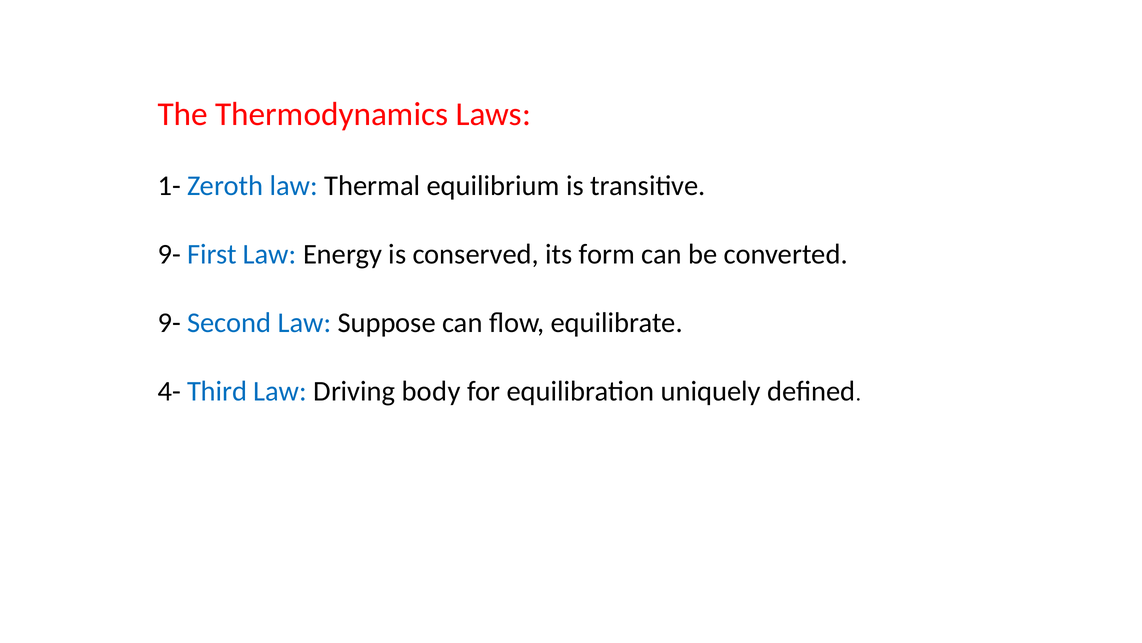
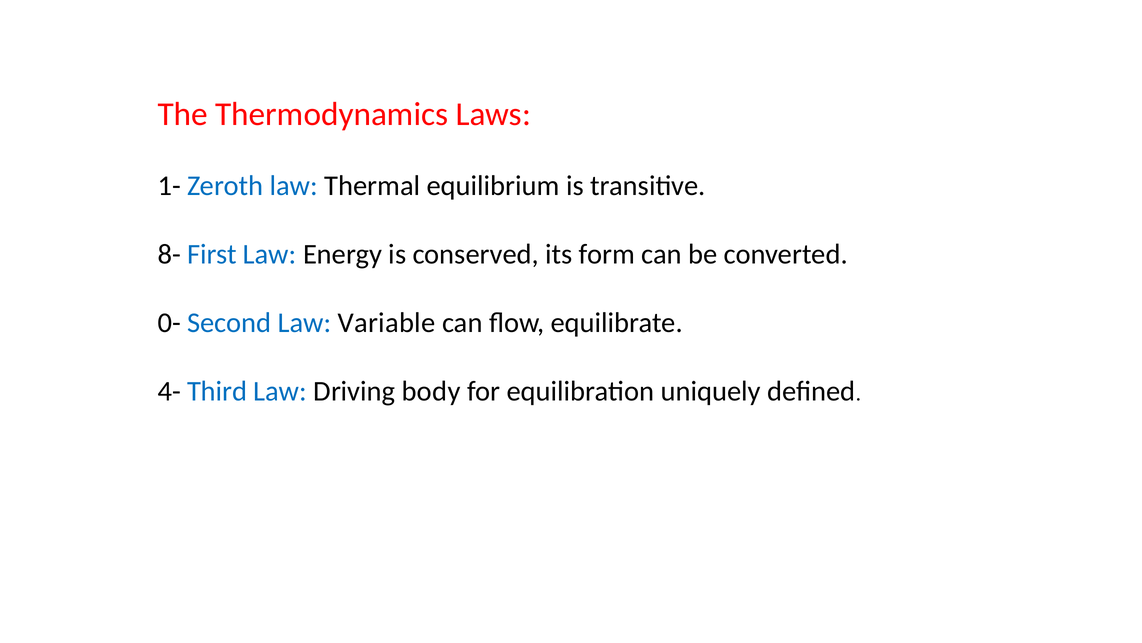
9-: 9- -> 8- (169, 254)
9-: 9- -> 0- (169, 322)
Suppose: Suppose -> Variable (387, 322)
